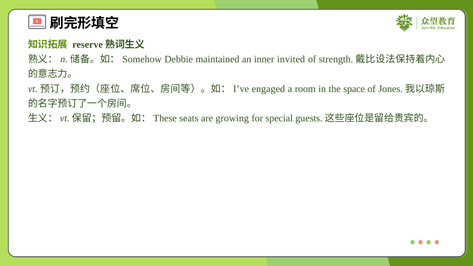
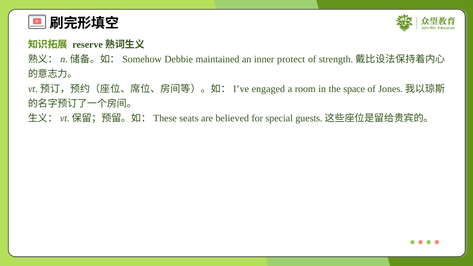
invited: invited -> protect (291, 59)
growing: growing -> believed (232, 118)
